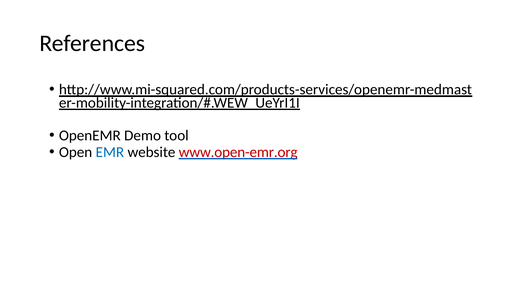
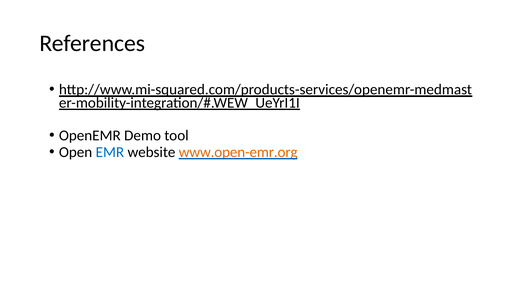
www.open-emr.org colour: red -> orange (238, 152)
